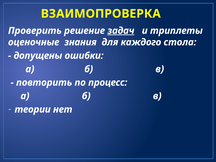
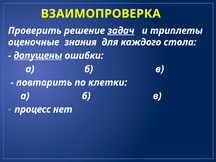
допущены underline: none -> present (38, 56)
процесс: процесс -> клетки (108, 83)
теории: теории -> процесс (33, 109)
